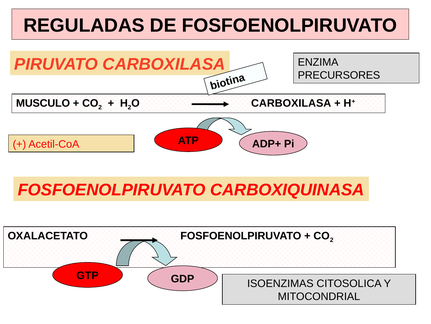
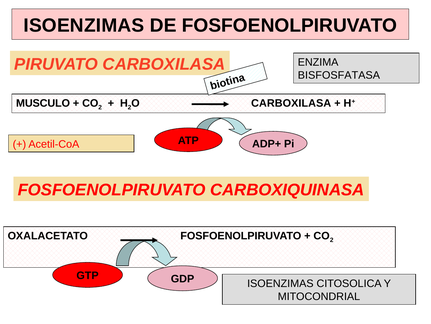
REGULADAS: REGULADAS -> ISOENZIMAS (84, 25)
PRECURSORES: PRECURSORES -> BISFOSFATASA (339, 75)
